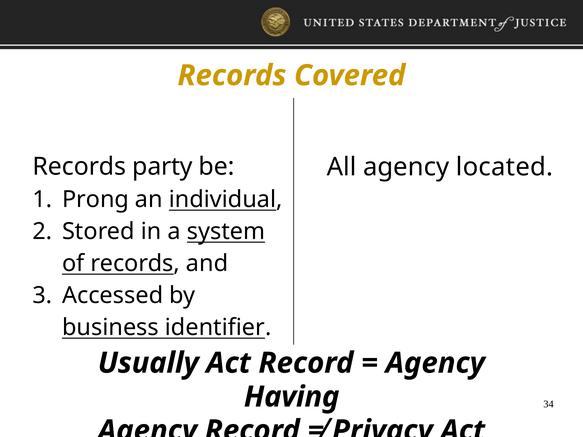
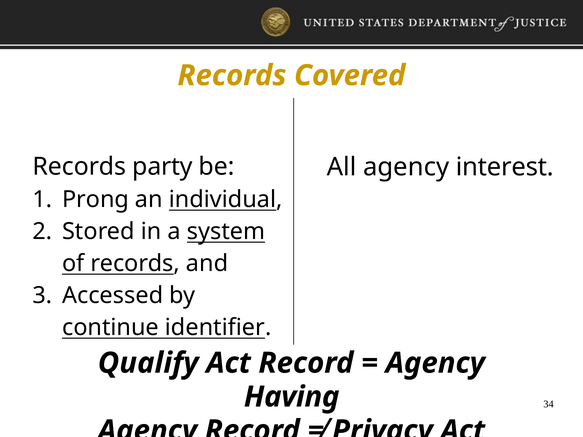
located: located -> interest (505, 167)
business: business -> continue (110, 328)
Usually: Usually -> Qualify (148, 363)
